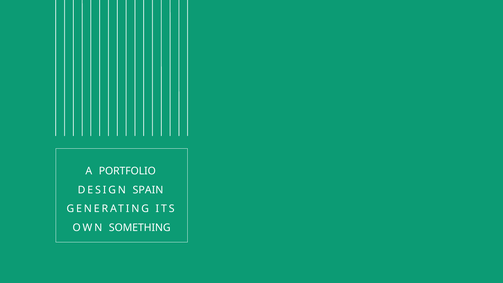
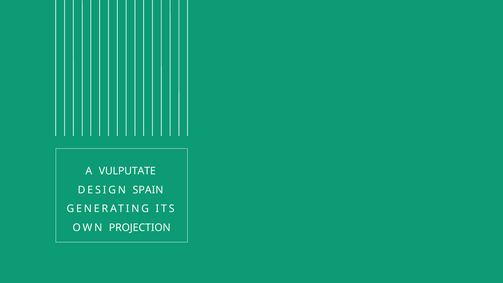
PORTFOLIO: PORTFOLIO -> VULPUTATE (127, 171)
SOMETHING: SOMETHING -> PROJECTION (140, 228)
